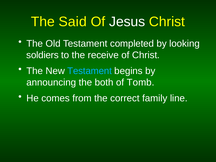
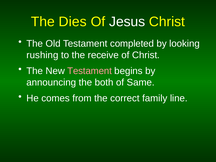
Said: Said -> Dies (73, 22)
soldiers: soldiers -> rushing (42, 55)
Testament colour: light blue -> pink (90, 71)
Tomb: Tomb -> Same (141, 82)
